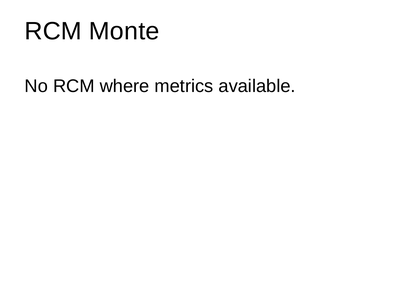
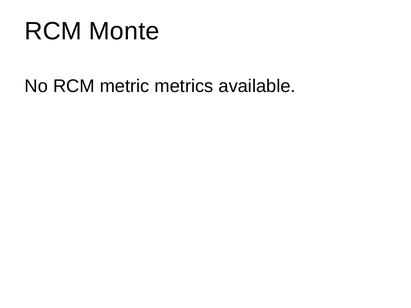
where: where -> metric (125, 86)
